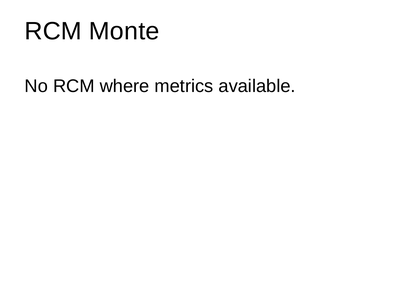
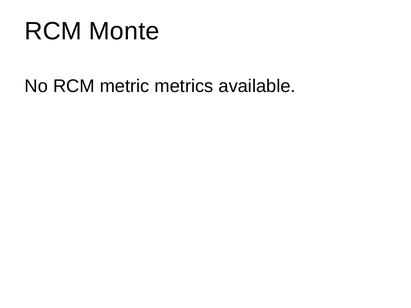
where: where -> metric (125, 86)
